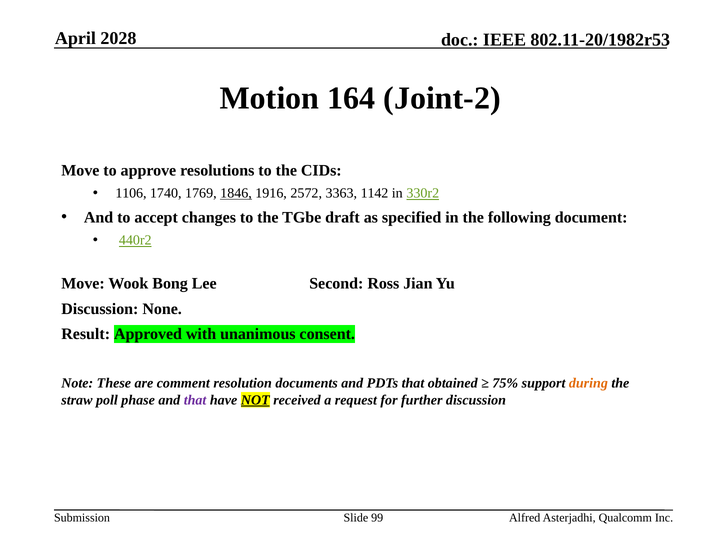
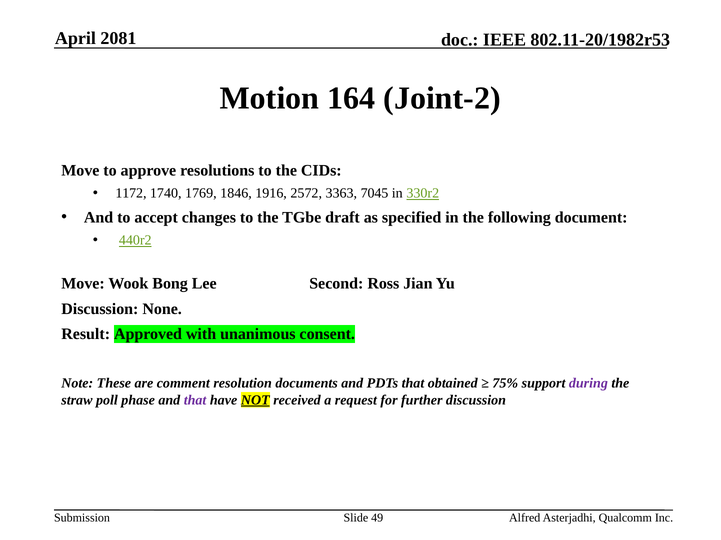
2028: 2028 -> 2081 (118, 38)
1106: 1106 -> 1172 (131, 193)
1846 underline: present -> none (236, 193)
1142: 1142 -> 7045 (375, 193)
during colour: orange -> purple (588, 384)
99: 99 -> 49 (377, 519)
